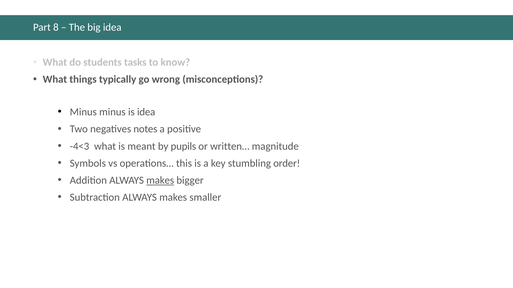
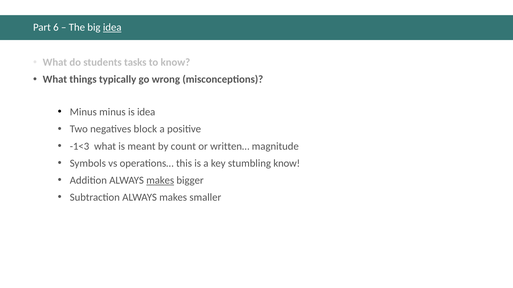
8: 8 -> 6 (56, 27)
idea underline: none -> present (112, 27)
notes: notes -> block (145, 129)
-4<3: -4<3 -> -1<3 (80, 146)
pupils: pupils -> count (183, 146)
stumbling order: order -> know (287, 164)
